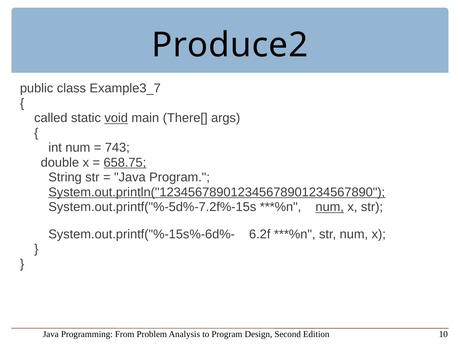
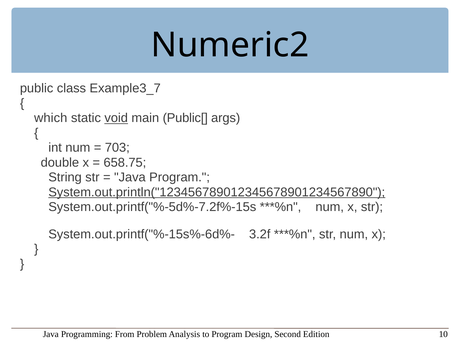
Produce2: Produce2 -> Numeric2 (230, 45)
called: called -> which (51, 118)
There[: There[ -> Public[ (185, 118)
743: 743 -> 703 (117, 148)
658.75 underline: present -> none (125, 163)
num underline: present -> none (330, 207)
6.2f: 6.2f -> 3.2f (260, 234)
